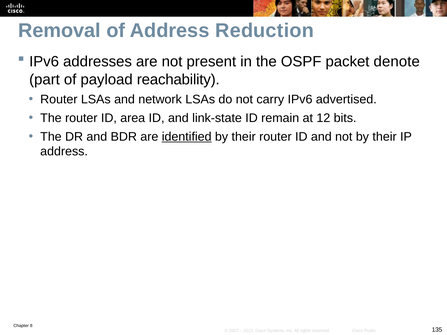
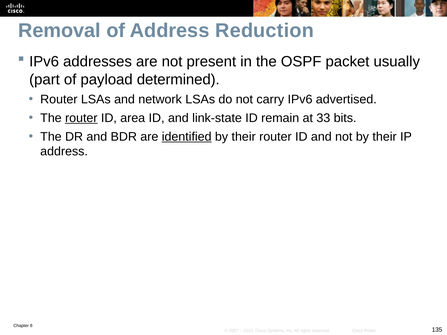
denote: denote -> usually (397, 62)
reachability: reachability -> determined (178, 80)
router underline: none -> present (81, 118)
12: 12 -> 33 (323, 118)
